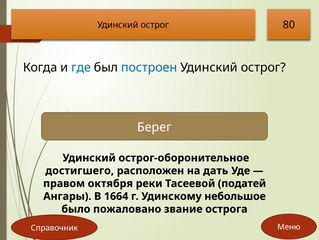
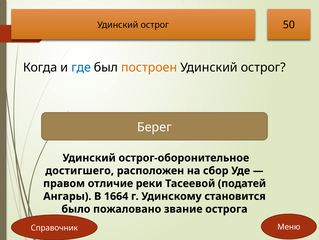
80: 80 -> 50 (289, 25)
построен colour: blue -> orange (149, 67)
дать: дать -> сбор (216, 170)
октября: октября -> отличие (110, 183)
небольшое: небольшое -> становится (235, 196)
